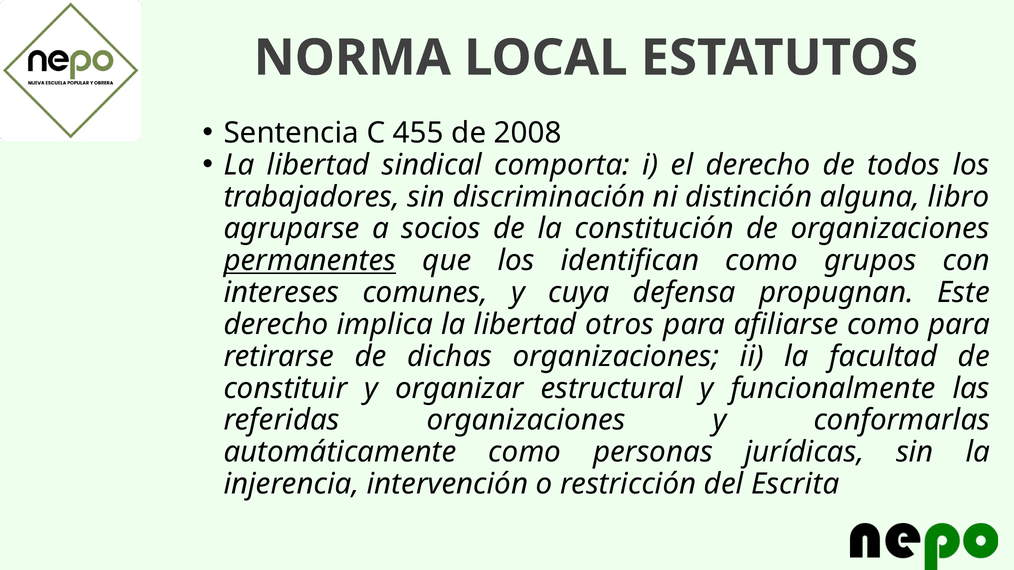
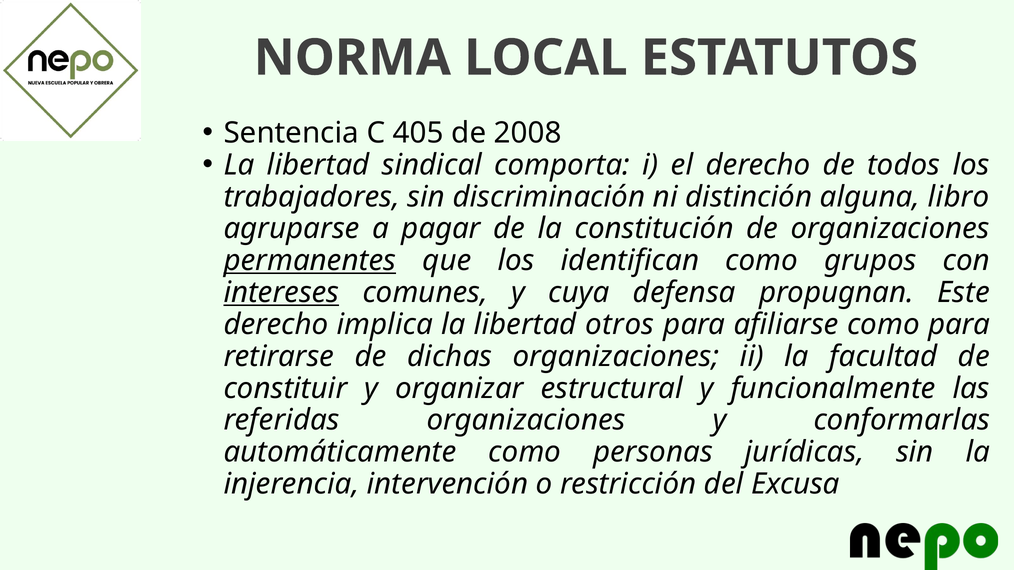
455: 455 -> 405 (418, 133)
socios: socios -> pagar (441, 229)
intereses underline: none -> present (281, 293)
Escrita: Escrita -> Excusa (795, 484)
